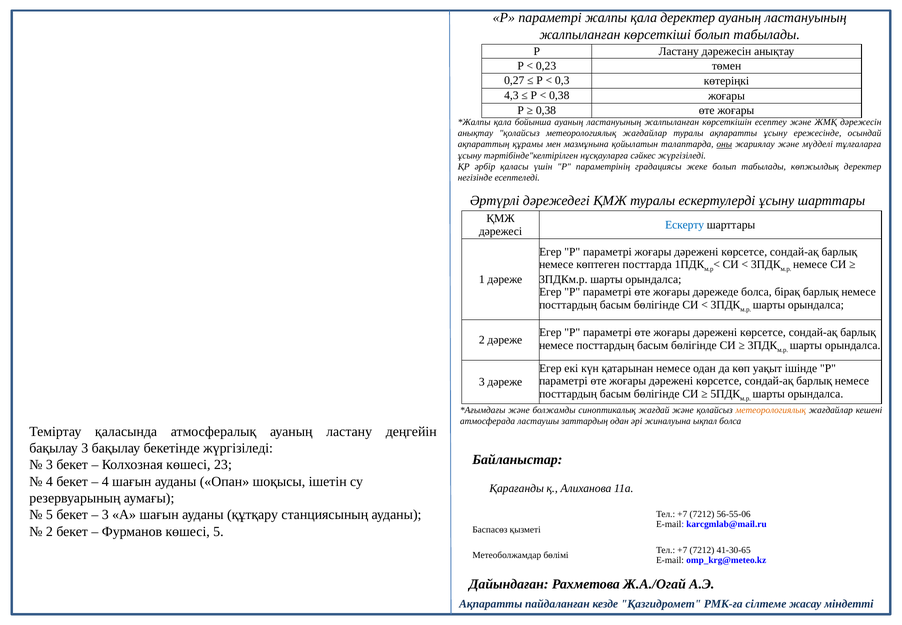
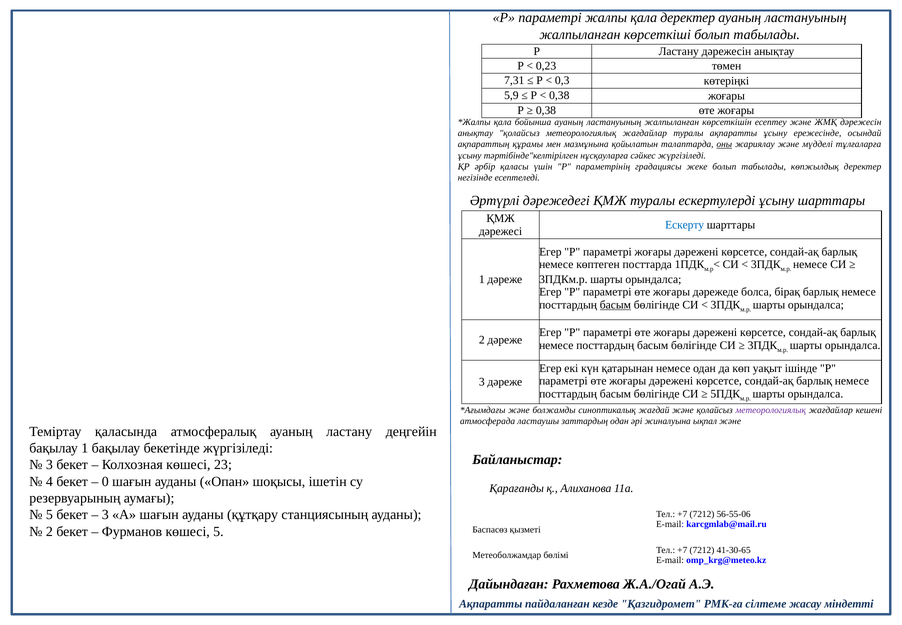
0,27: 0,27 -> 7,31 (514, 81)
4,3: 4,3 -> 5,9 (511, 95)
басым underline: none -> present (615, 305)
метеорологиялық colour: orange -> purple (771, 410)
ықпал болса: болса -> және (730, 421)
бақылау 3: 3 -> 1 (85, 448)
4: 4 -> 0 (105, 481)
